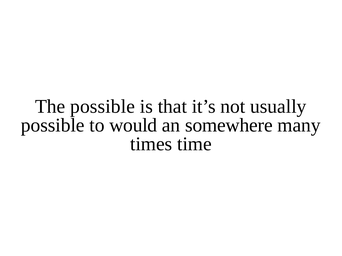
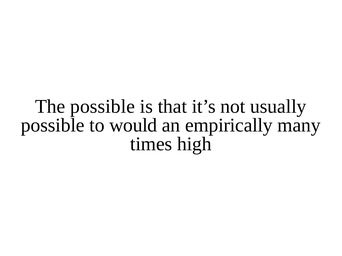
somewhere: somewhere -> empirically (229, 125)
time: time -> high (194, 144)
